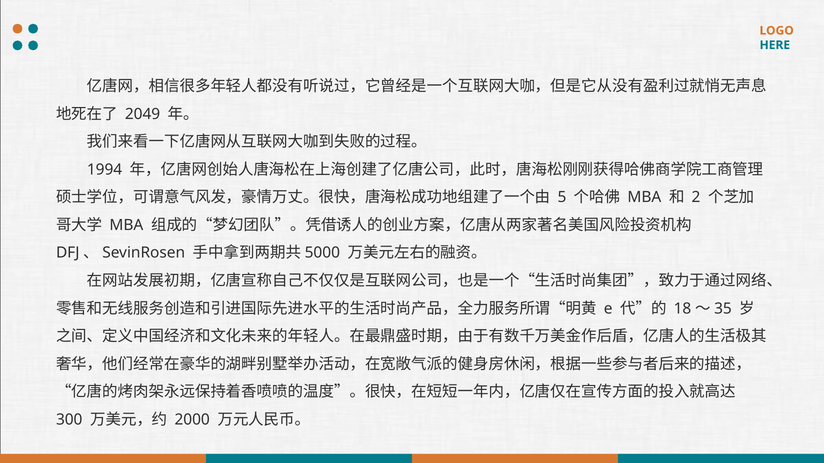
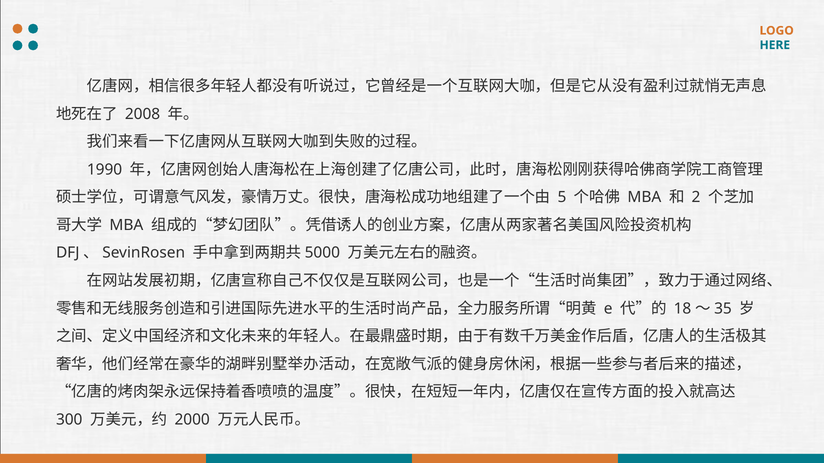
2049: 2049 -> 2008 (143, 114)
1994: 1994 -> 1990 (105, 170)
